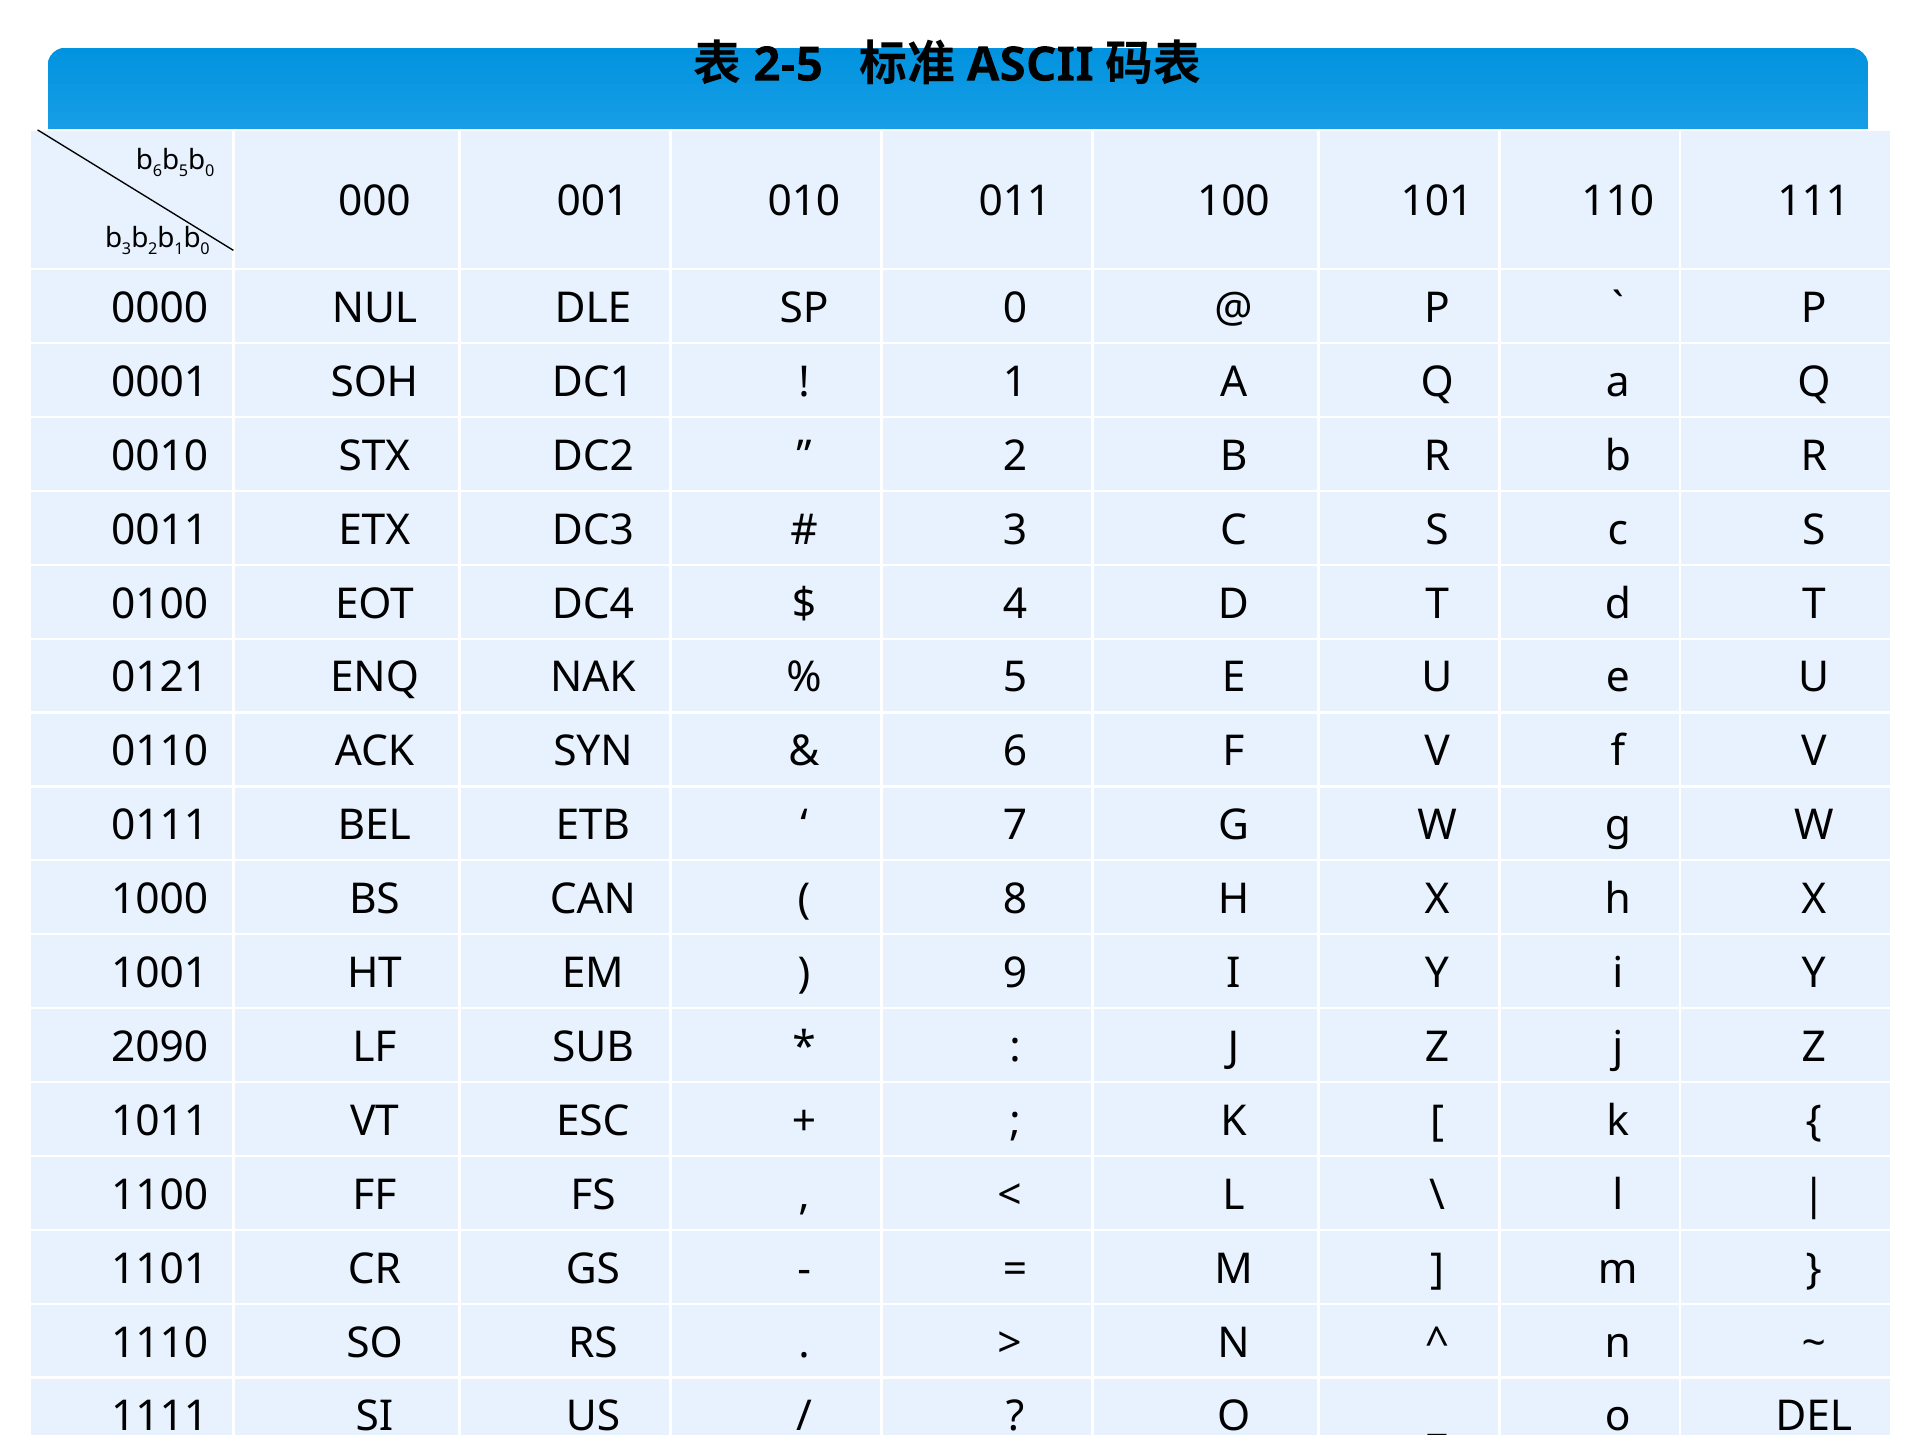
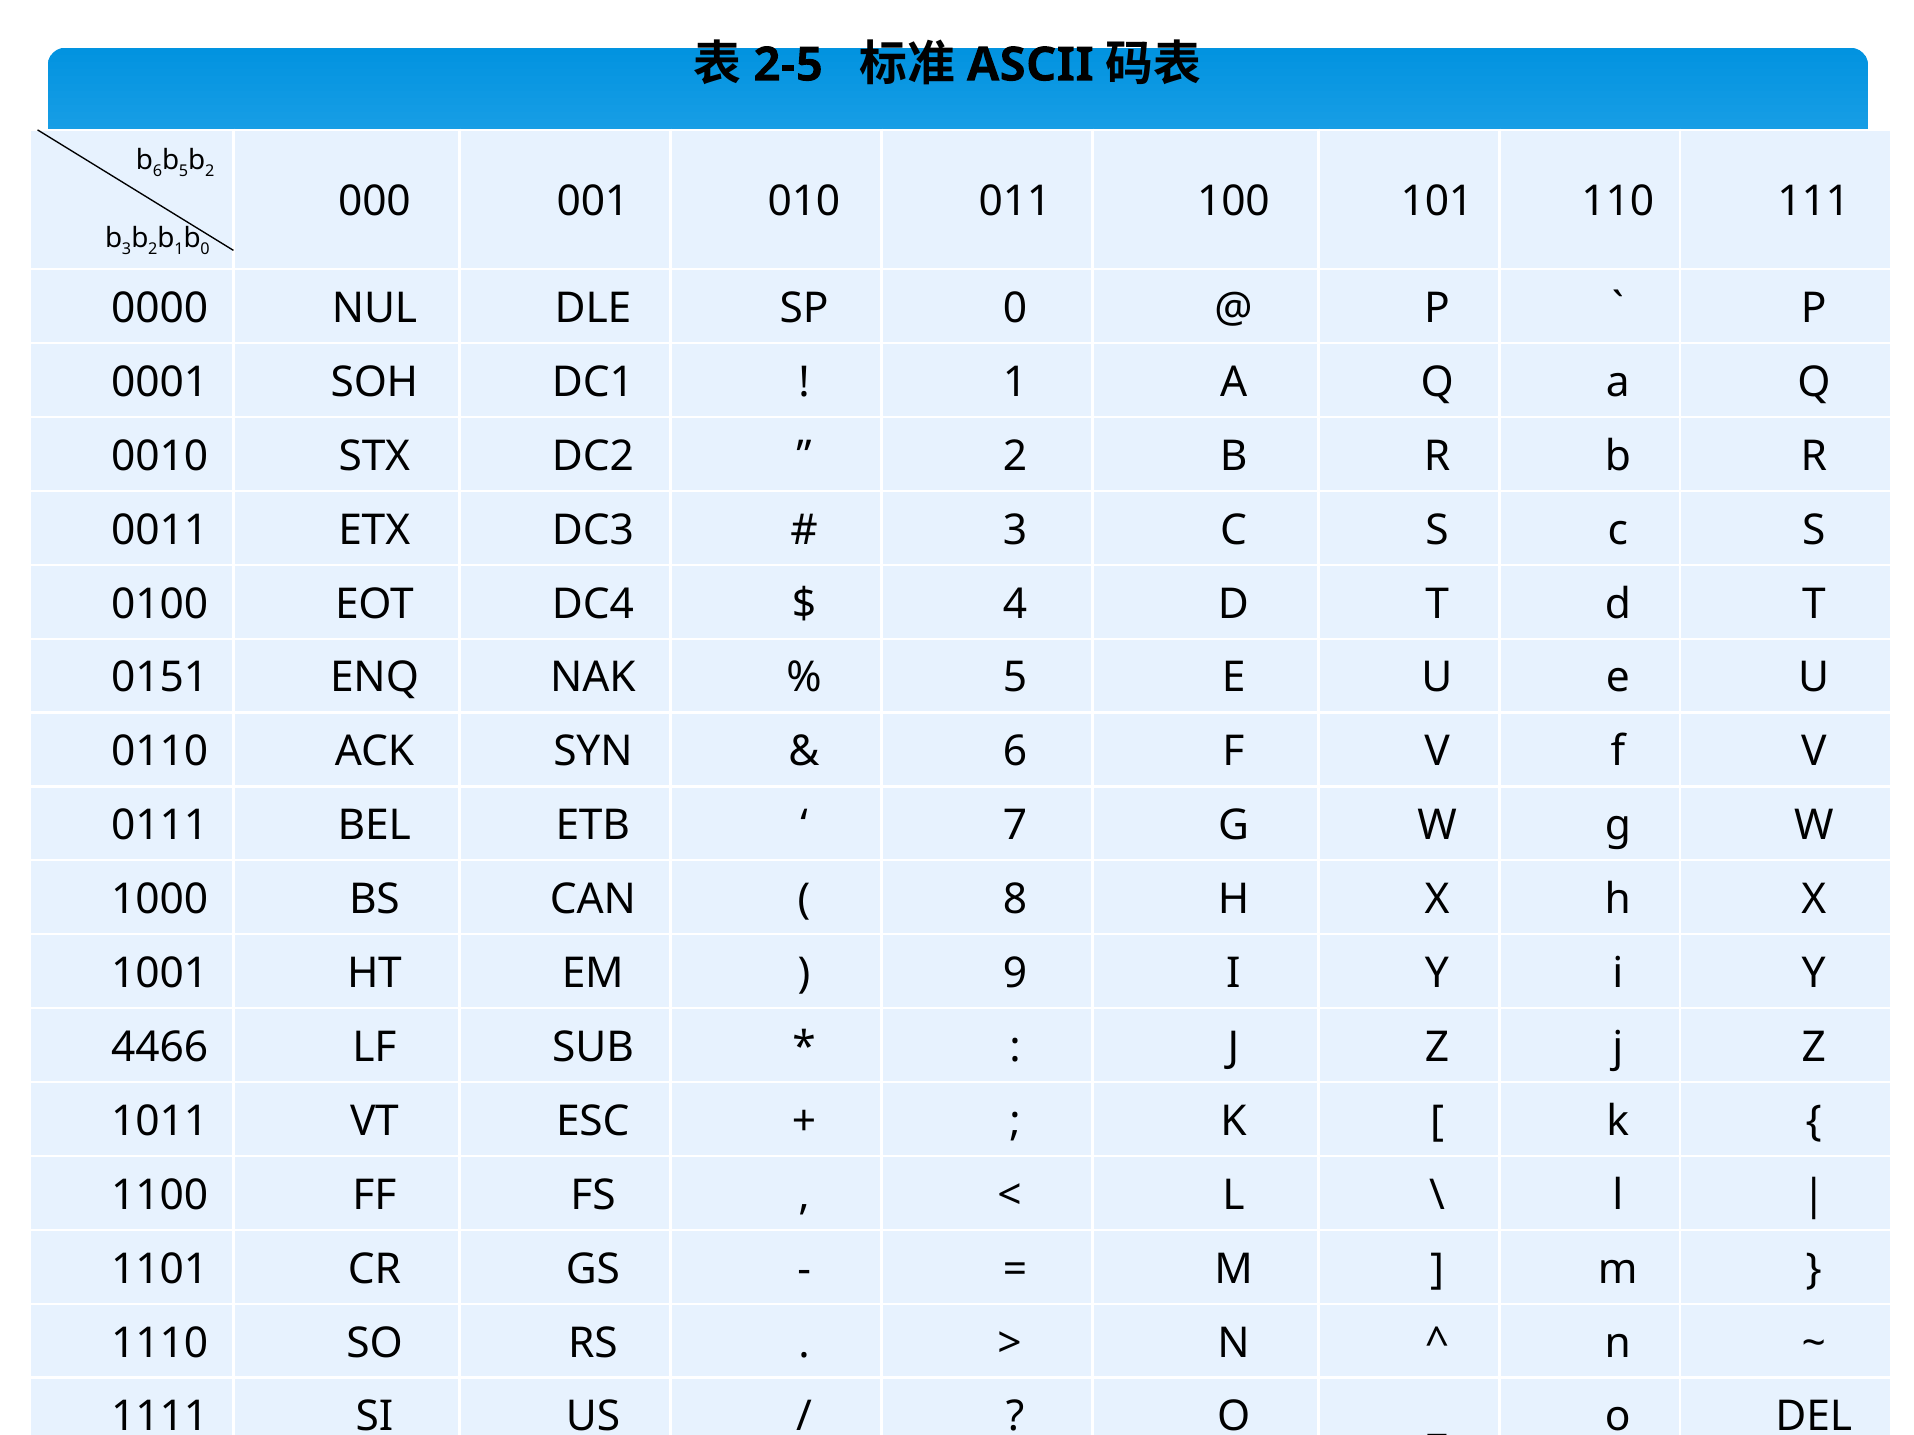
5 b 0: 0 -> 2 (210, 171)
0121: 0121 -> 0151 (160, 678)
2090: 2090 -> 4466 (160, 1048)
